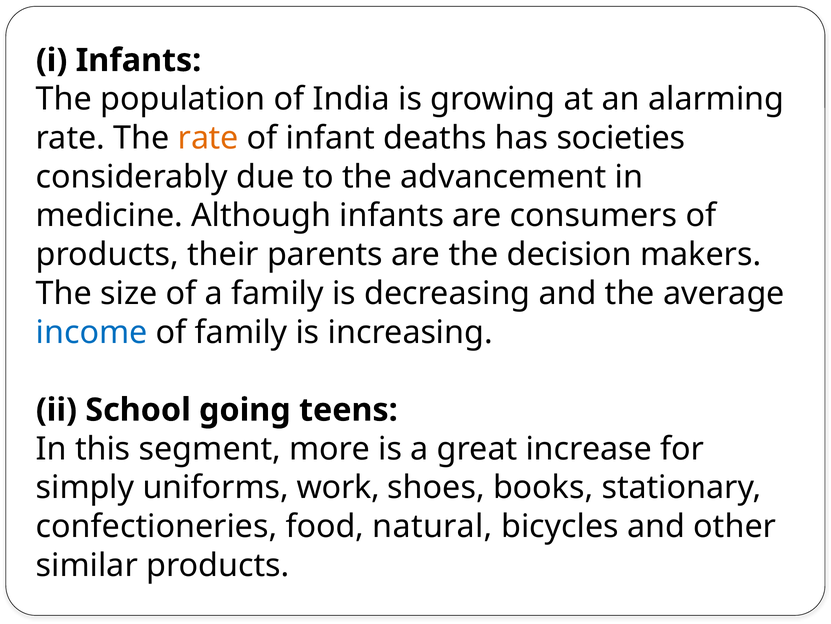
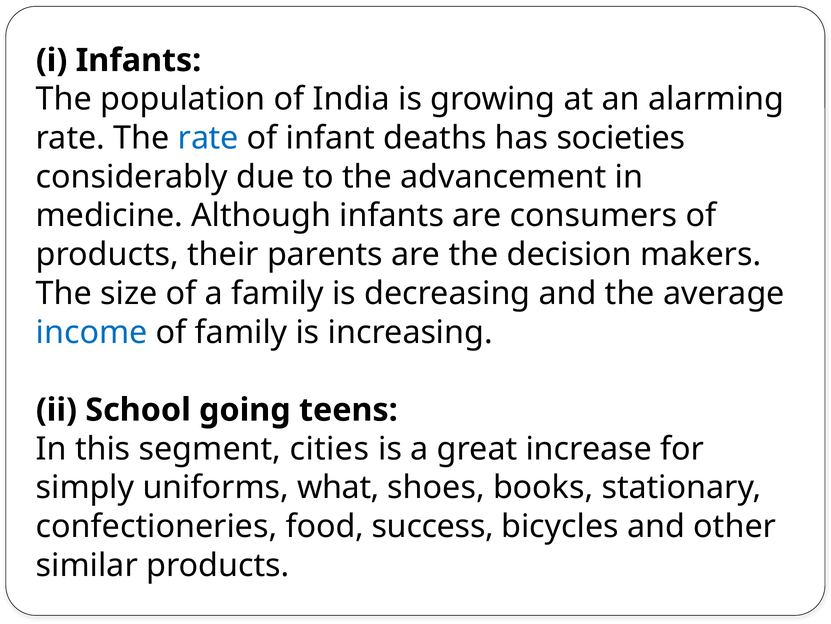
rate colour: orange -> blue (208, 138)
more: more -> cities (329, 448)
work: work -> what (338, 487)
natural: natural -> success (433, 526)
